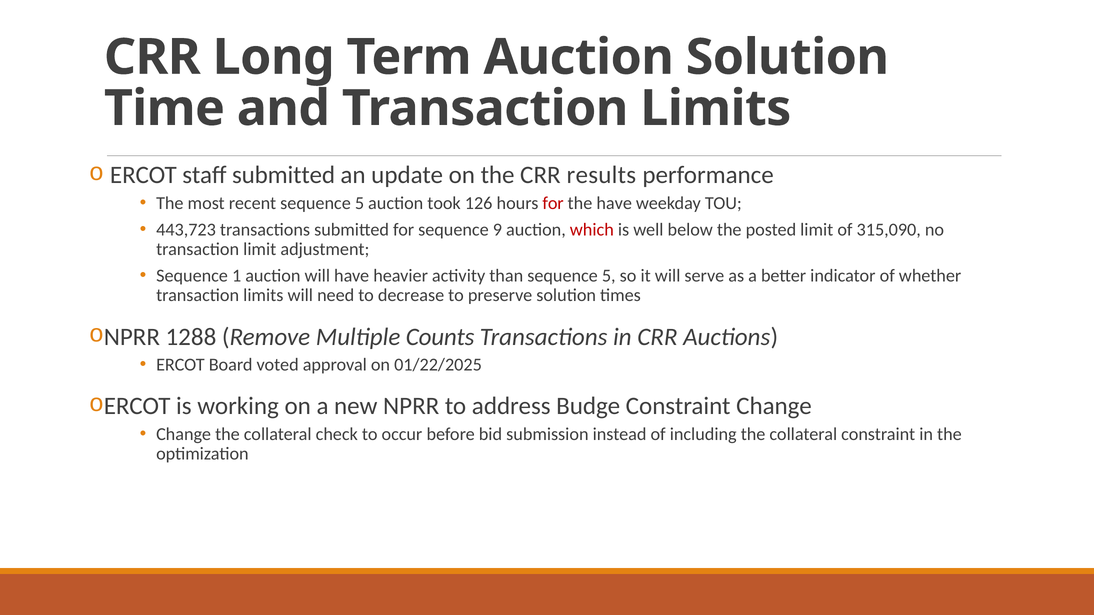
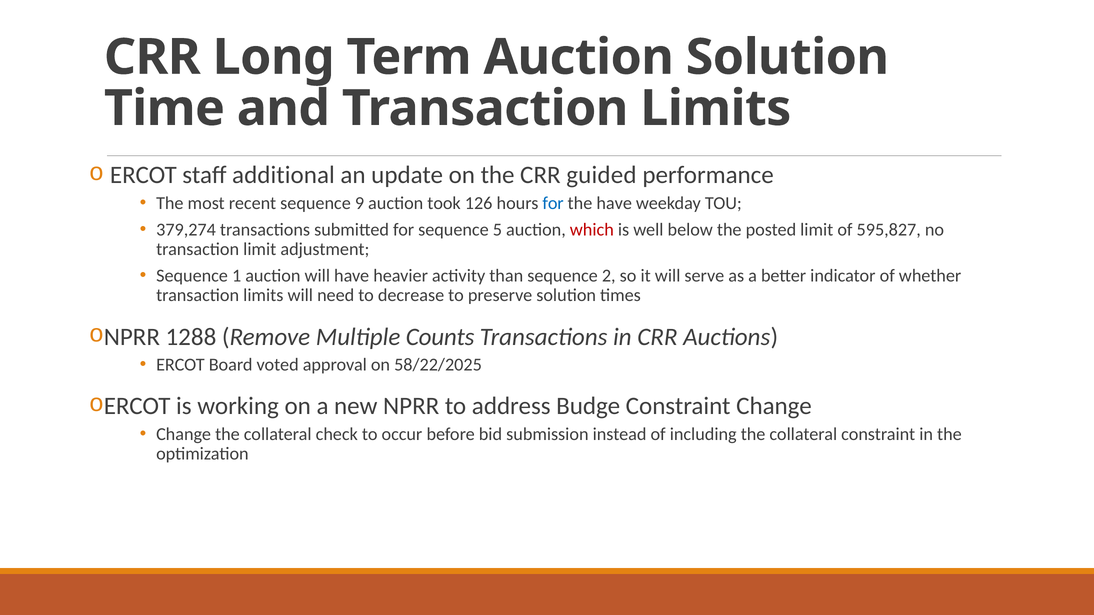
staff submitted: submitted -> additional (283, 175)
results: results -> guided (601, 175)
recent sequence 5: 5 -> 9 (360, 203)
for colour: red -> blue (553, 203)
443,723: 443,723 -> 379,274 (186, 230)
9: 9 -> 5 (497, 230)
315,090: 315,090 -> 595,827 (889, 230)
than sequence 5: 5 -> 2 (609, 276)
01/22/2025: 01/22/2025 -> 58/22/2025 (438, 365)
